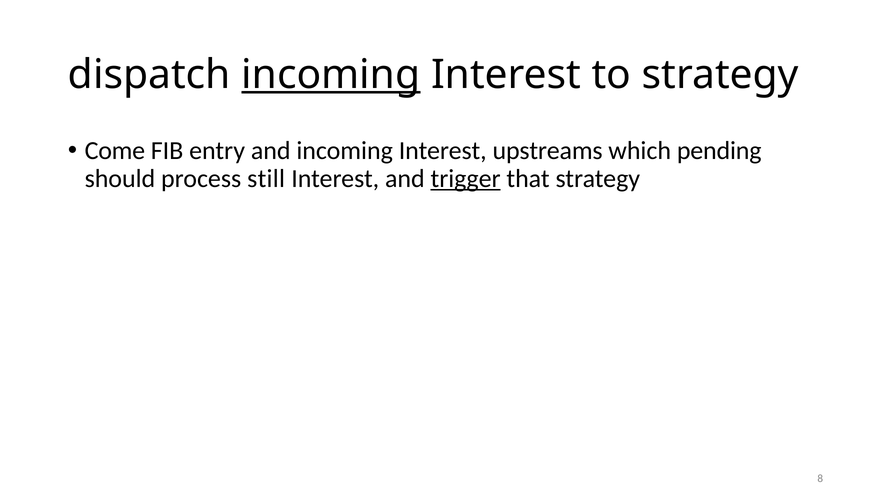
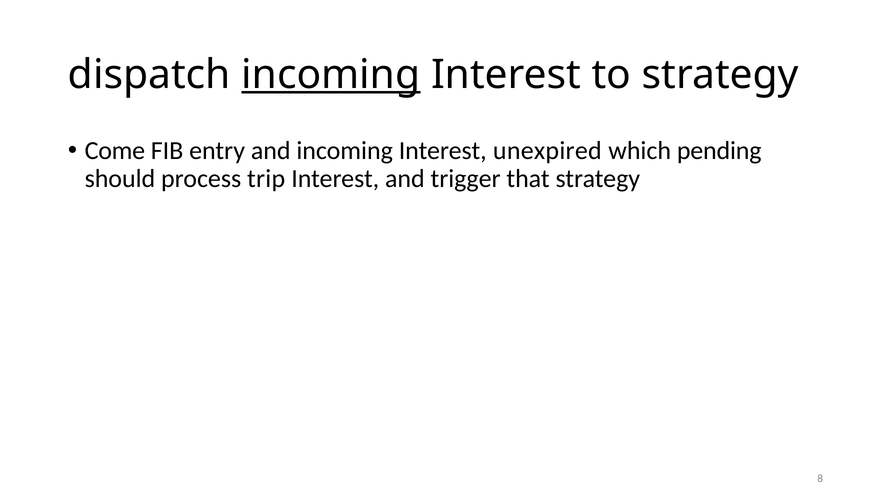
upstreams: upstreams -> unexpired (547, 151)
still: still -> trip (266, 179)
trigger underline: present -> none (466, 179)
